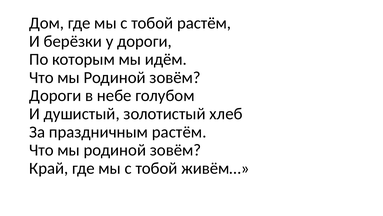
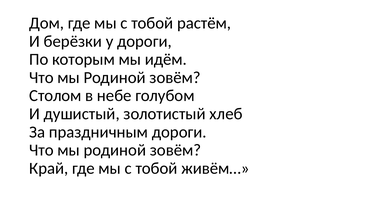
Дороги: Дороги -> Столом (55, 95)
праздничным растём: растём -> дороги (179, 132)
